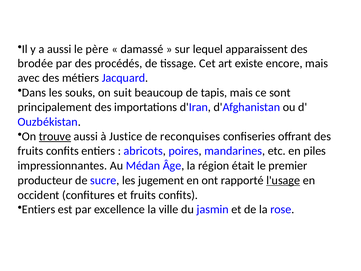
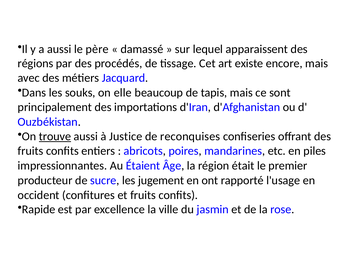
brodée: brodée -> régions (35, 63)
suit: suit -> elle (123, 93)
Médan: Médan -> Étaient (143, 165)
l'usage underline: present -> none (283, 180)
Entiers: Entiers -> Rapide (39, 209)
